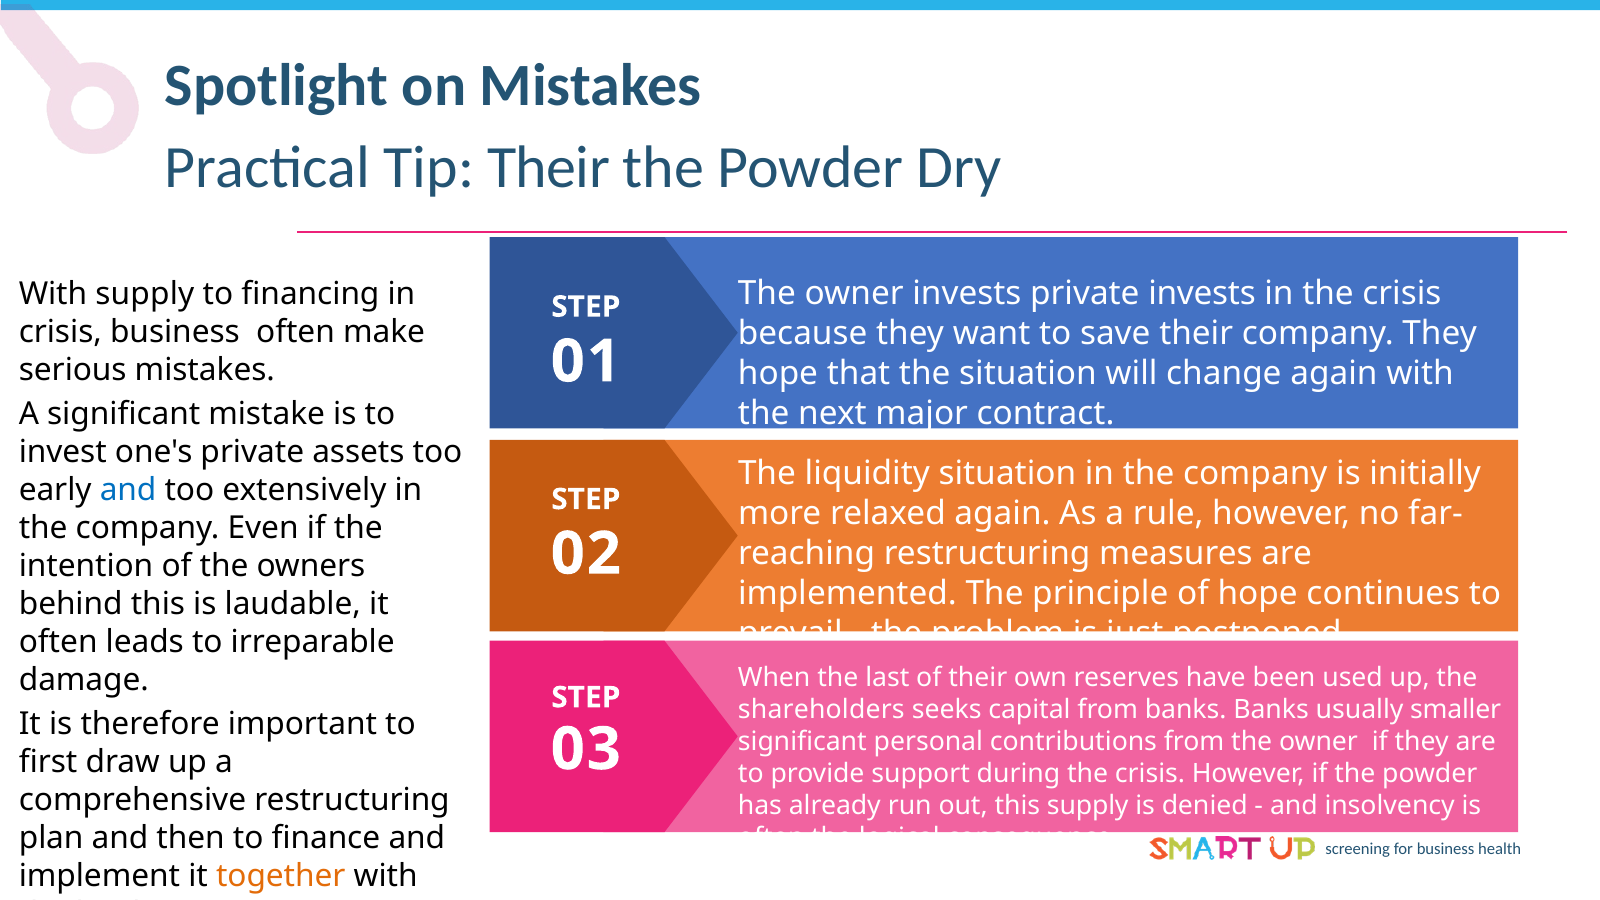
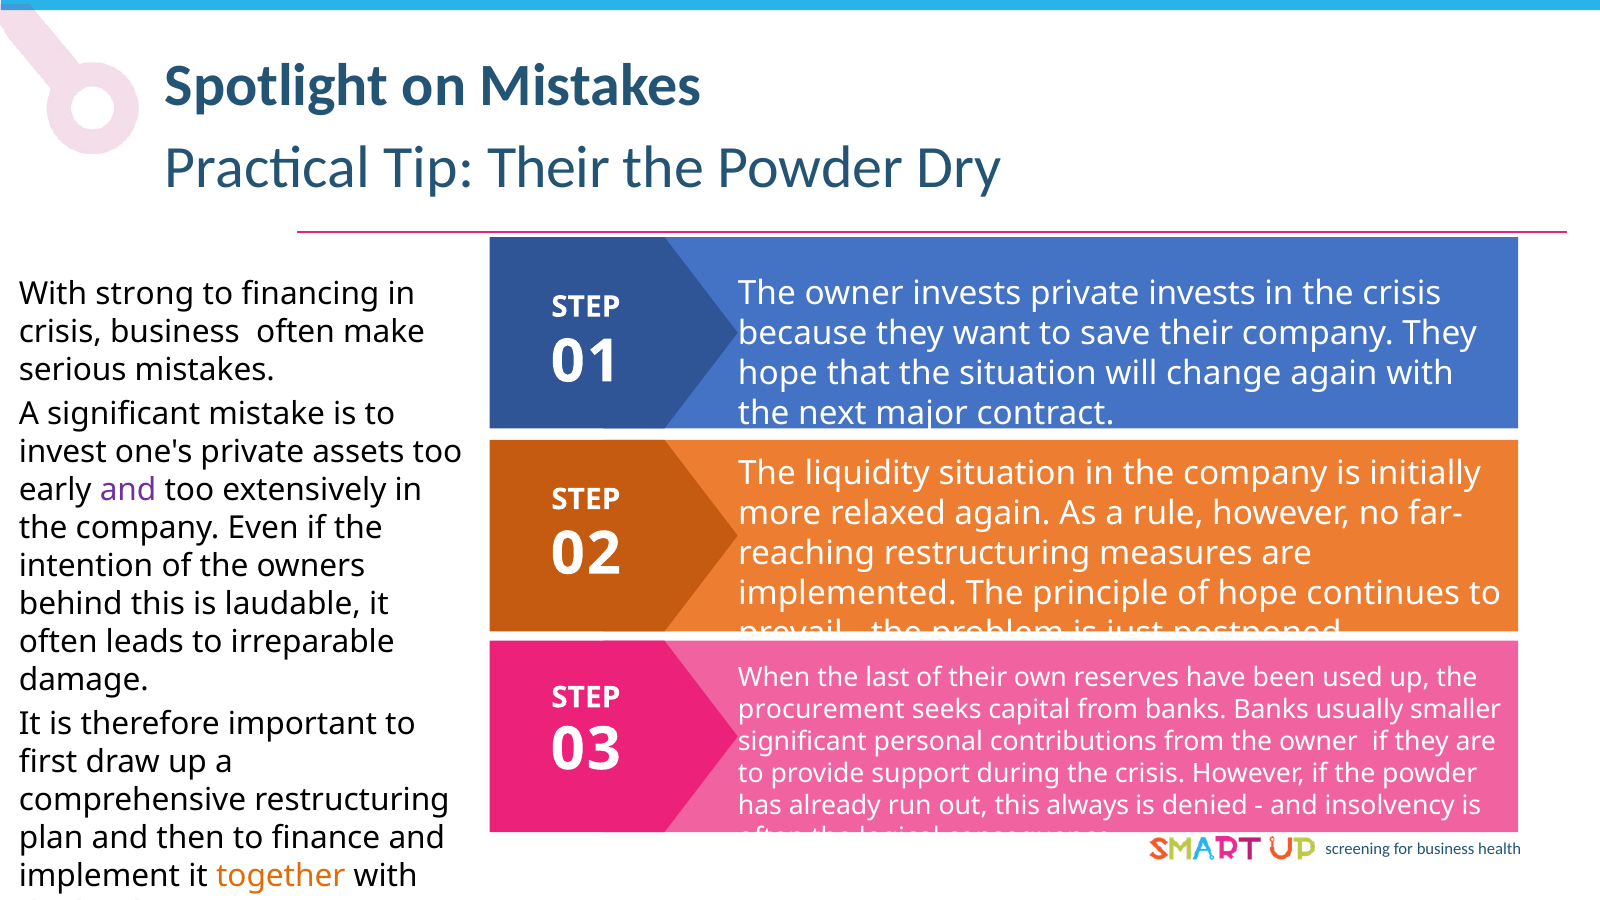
With supply: supply -> strong (145, 294)
and colour: blue -> purple (128, 490)
shareholders: shareholders -> procurement (821, 710)
this supply: supply -> always (1088, 805)
